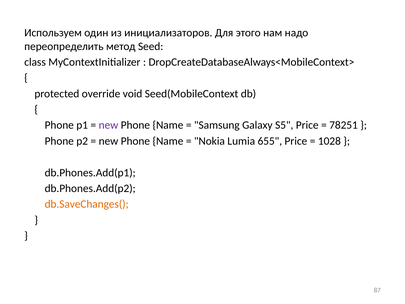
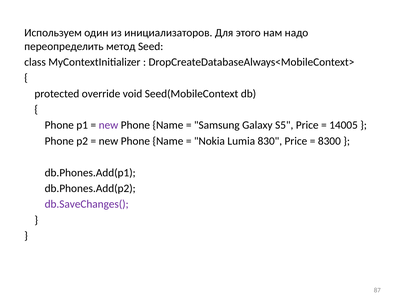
78251: 78251 -> 14005 (344, 125)
655: 655 -> 830 (270, 141)
1028: 1028 -> 8300 (329, 141)
db.SaveChanges( colour: orange -> purple (87, 204)
